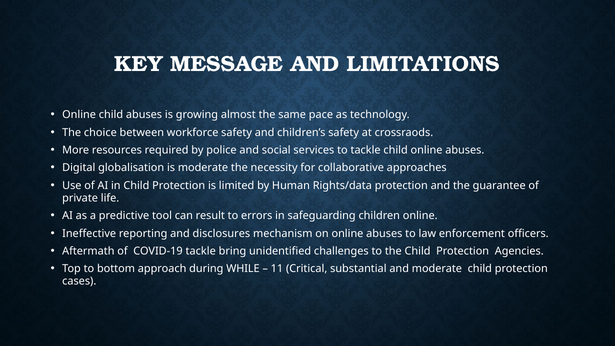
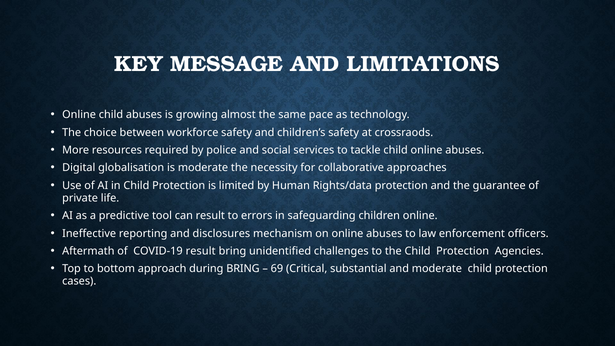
COVID-19 tackle: tackle -> result (201, 251)
during WHILE: WHILE -> BRING (243, 269)
11: 11 -> 69 (277, 269)
